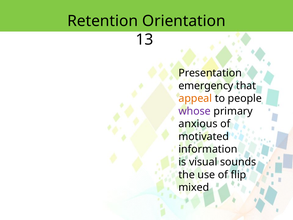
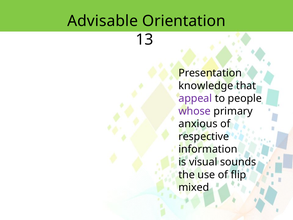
Retention: Retention -> Advisable (103, 21)
emergency: emergency -> knowledge (206, 86)
appeal colour: orange -> purple (195, 98)
motivated: motivated -> respective (204, 136)
